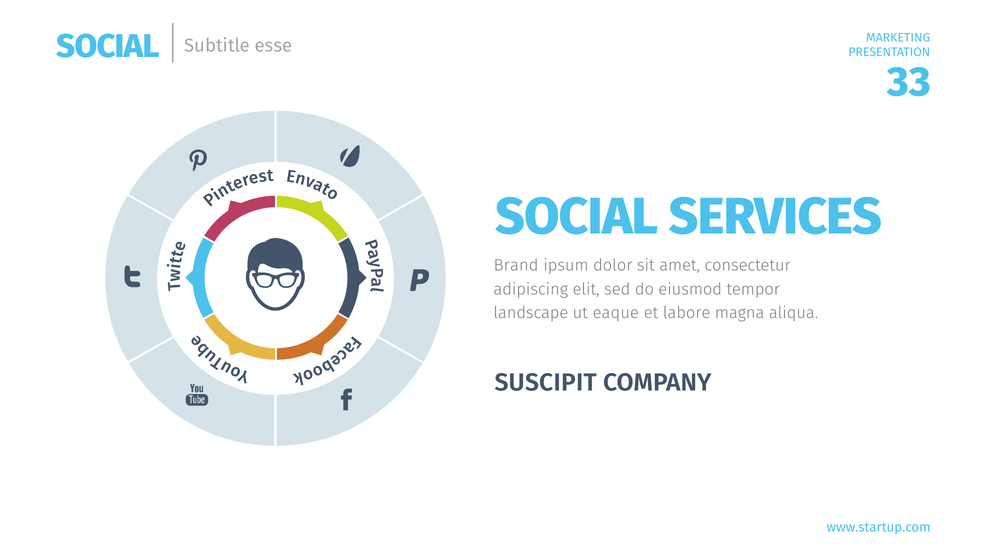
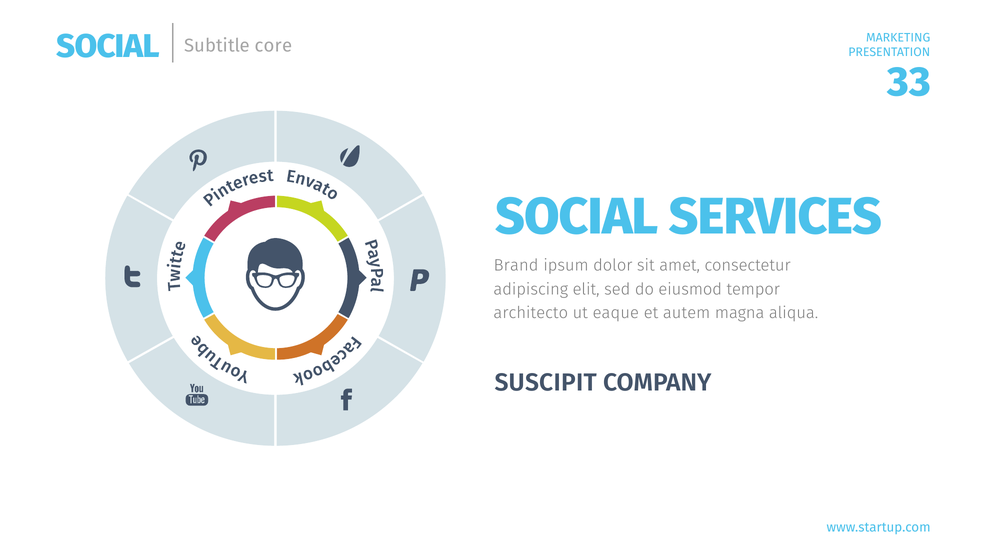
esse: esse -> core (273, 45)
landscape: landscape -> architecto (531, 313)
labore: labore -> autem (687, 313)
